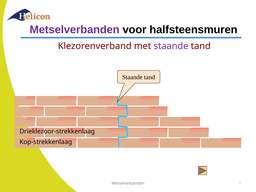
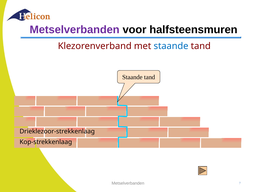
staande colour: purple -> blue (171, 46)
